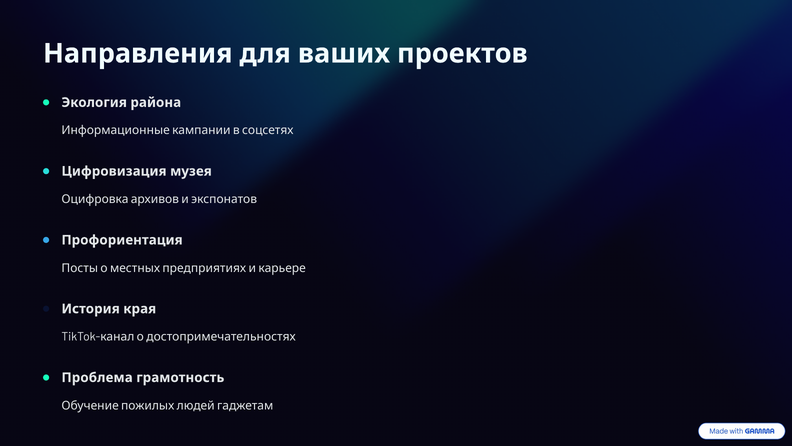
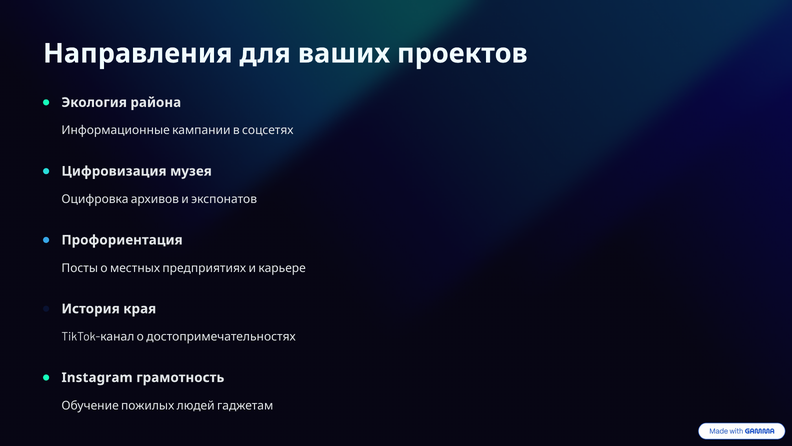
Проблема: Проблема -> Instagram (97, 377)
